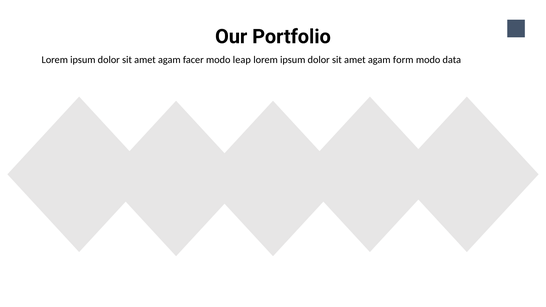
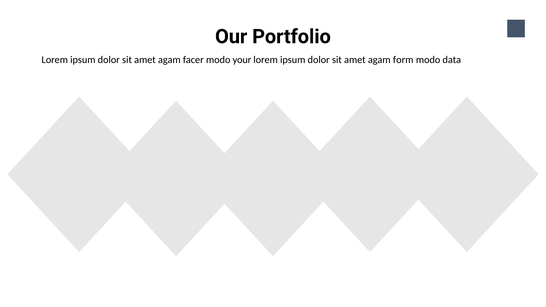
leap: leap -> your (242, 60)
